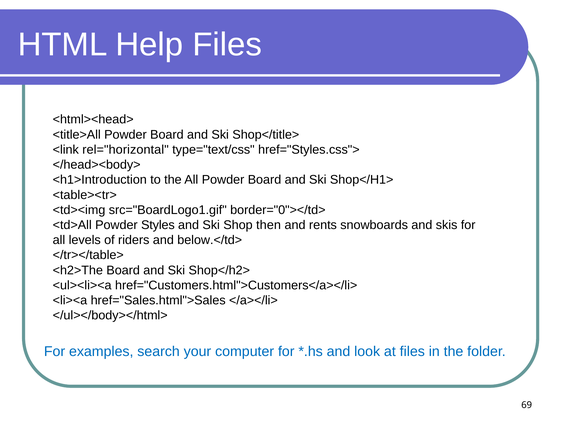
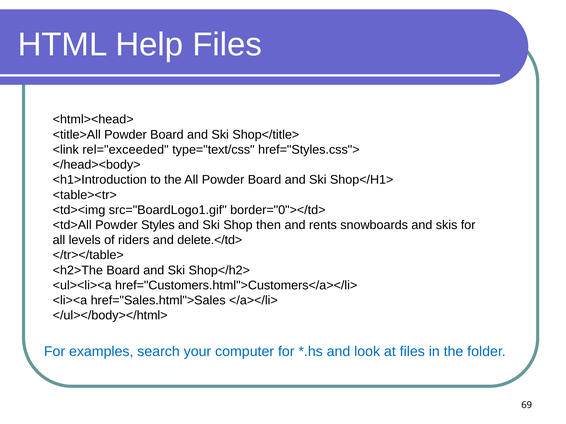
rel="horizontal: rel="horizontal -> rel="exceeded (126, 150)
below.</td>: below.</td> -> delete.</td> (210, 240)
